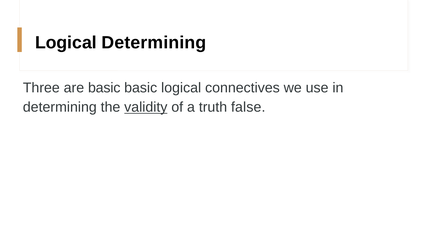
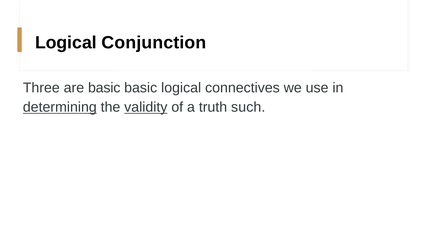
Logical Determining: Determining -> Conjunction (154, 43)
determining underline: none -> present (60, 107)
false: false -> such (248, 107)
